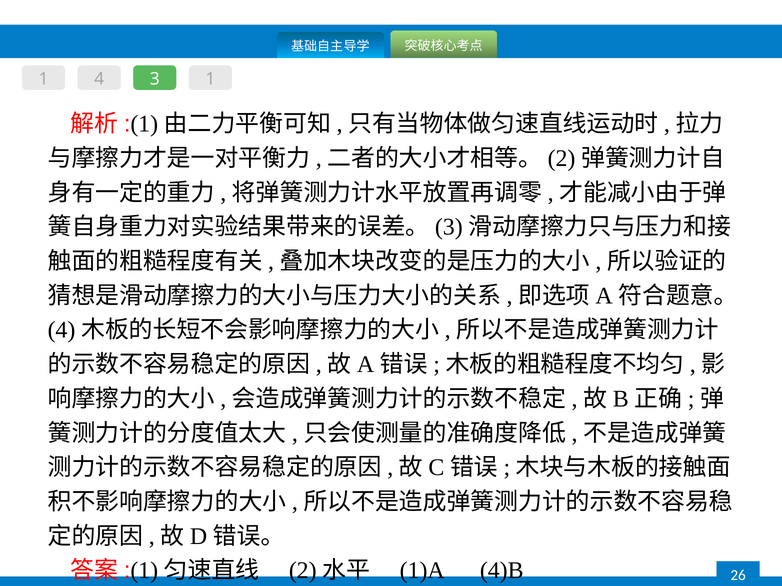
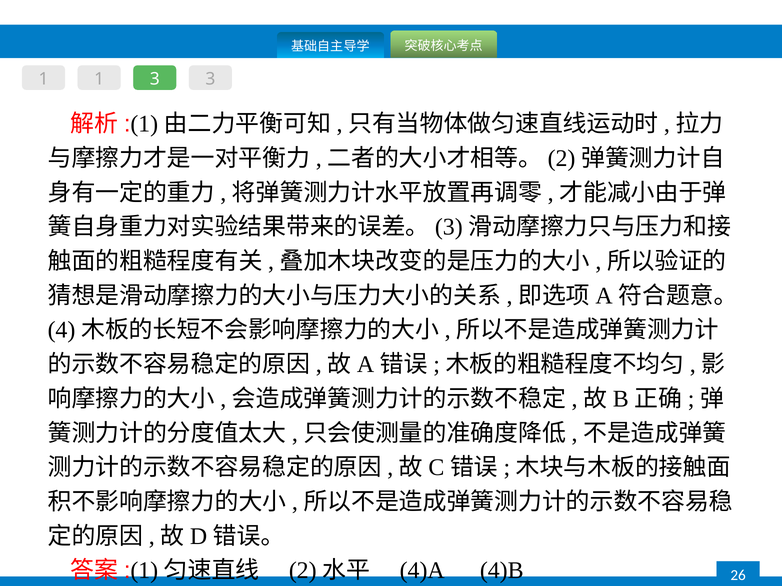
1 4: 4 -> 1 (99, 79)
3 1: 1 -> 3 (210, 79)
1)A: 1)A -> 4)A (422, 571)
